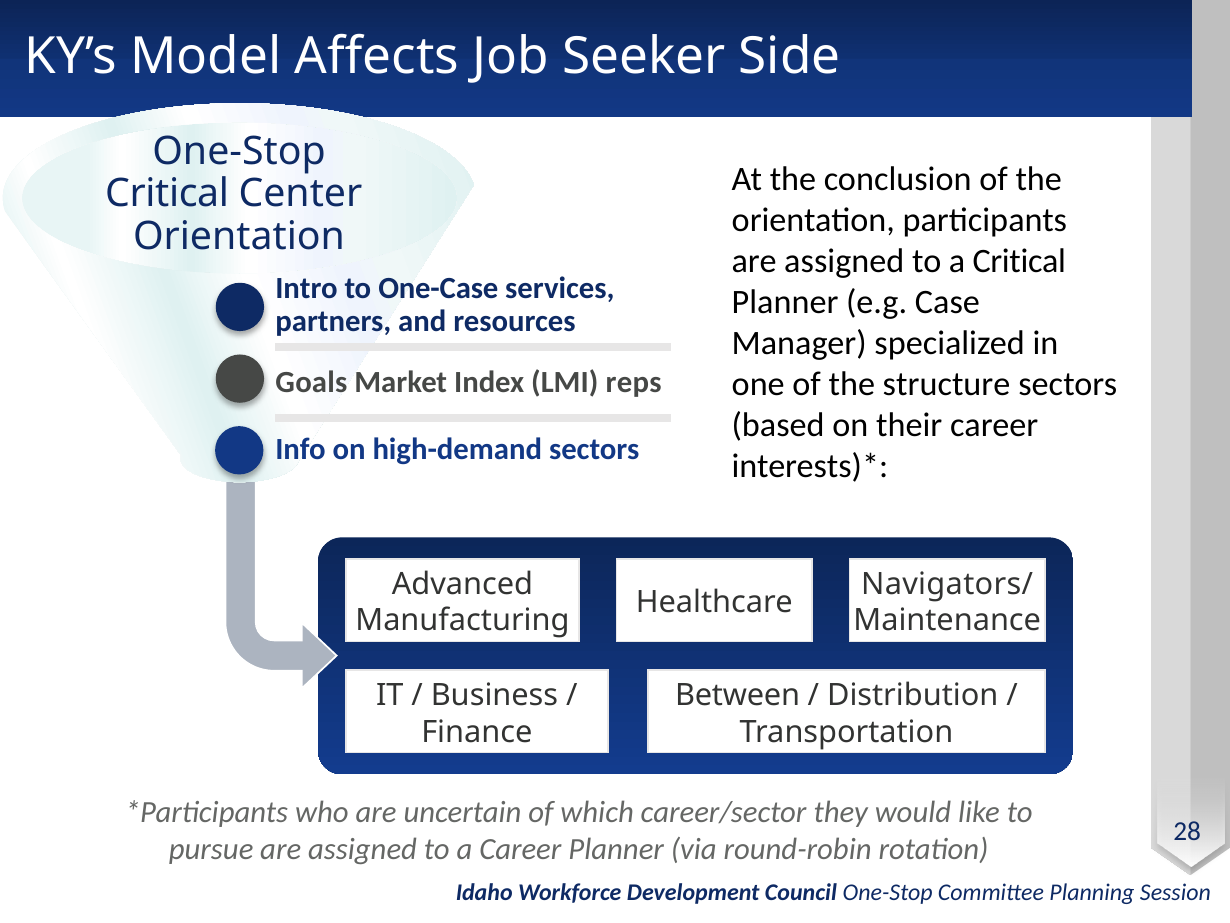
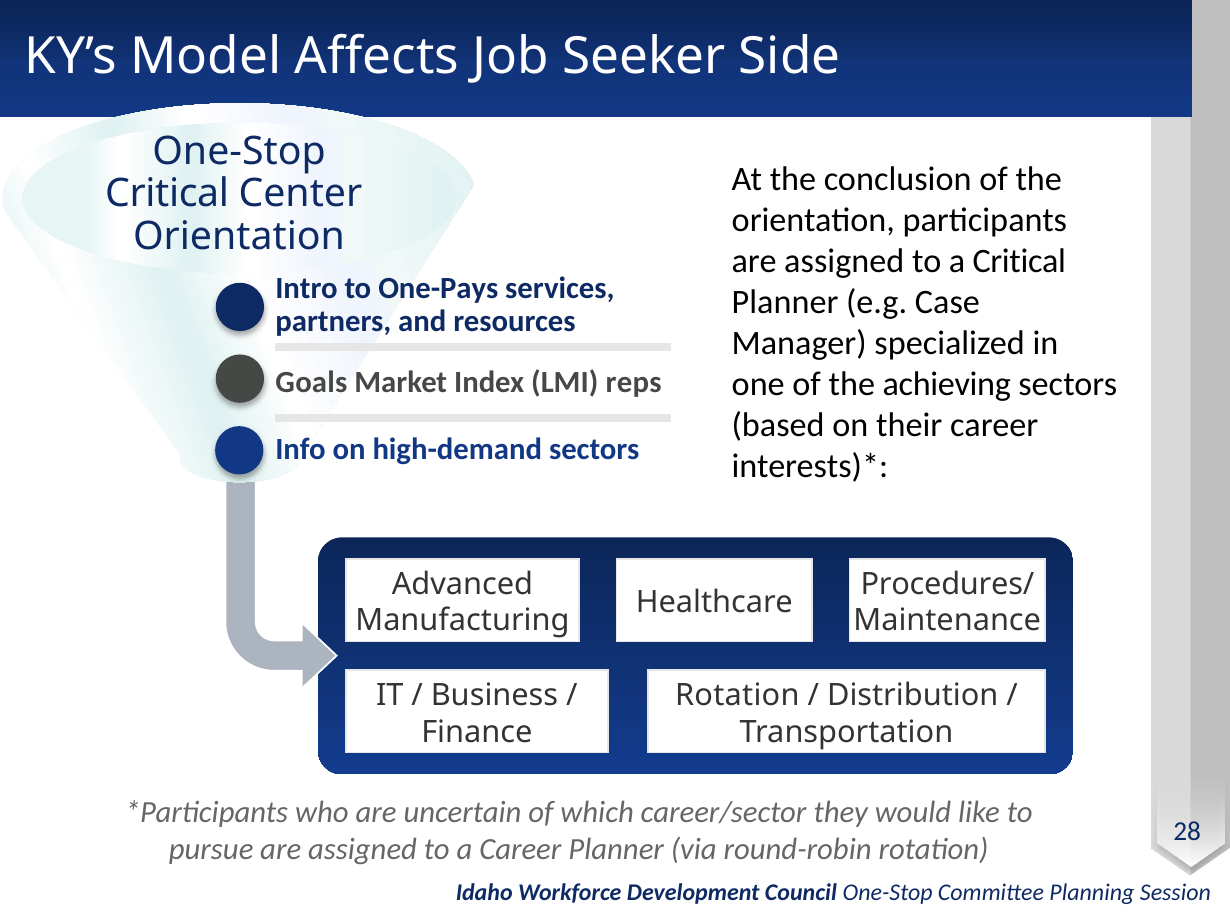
One-Case: One-Case -> One-Pays (438, 288)
structure: structure -> achieving (947, 384)
Navigators/: Navigators/ -> Procedures/ (947, 584)
Between: Between -> Rotation (737, 695)
